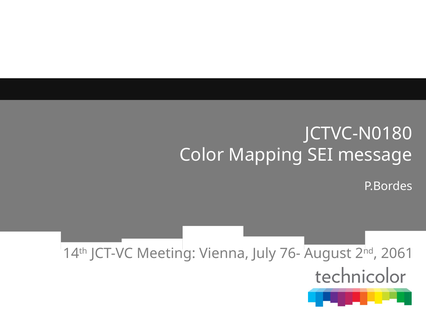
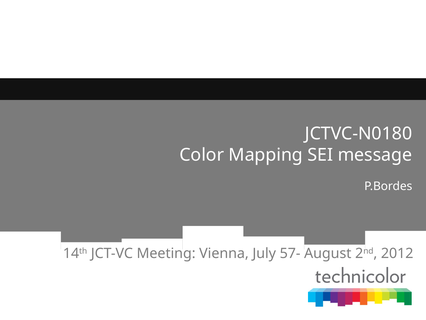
76-: 76- -> 57- (290, 253)
2061: 2061 -> 2012 (397, 253)
